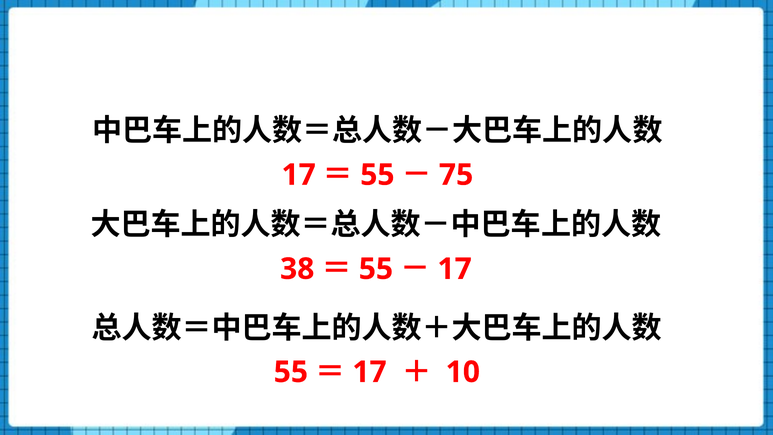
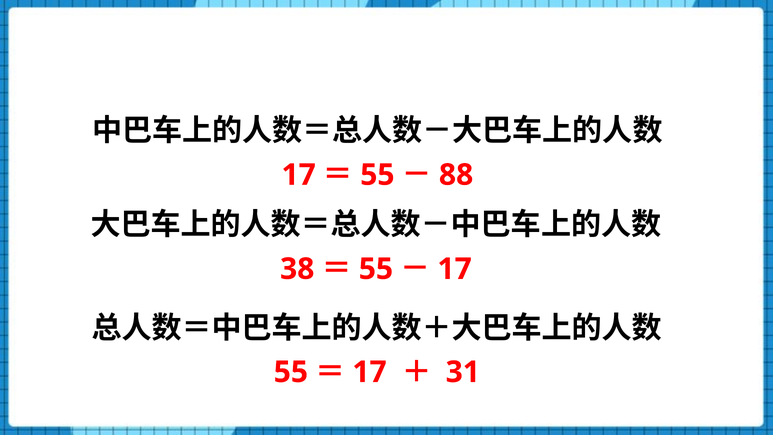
75: 75 -> 88 (456, 175)
10: 10 -> 31 (463, 372)
